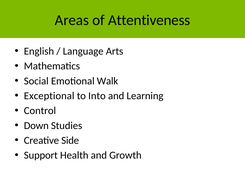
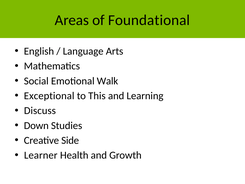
Attentiveness: Attentiveness -> Foundational (149, 20)
Into: Into -> This (97, 96)
Control: Control -> Discuss (40, 111)
Support: Support -> Learner (41, 155)
